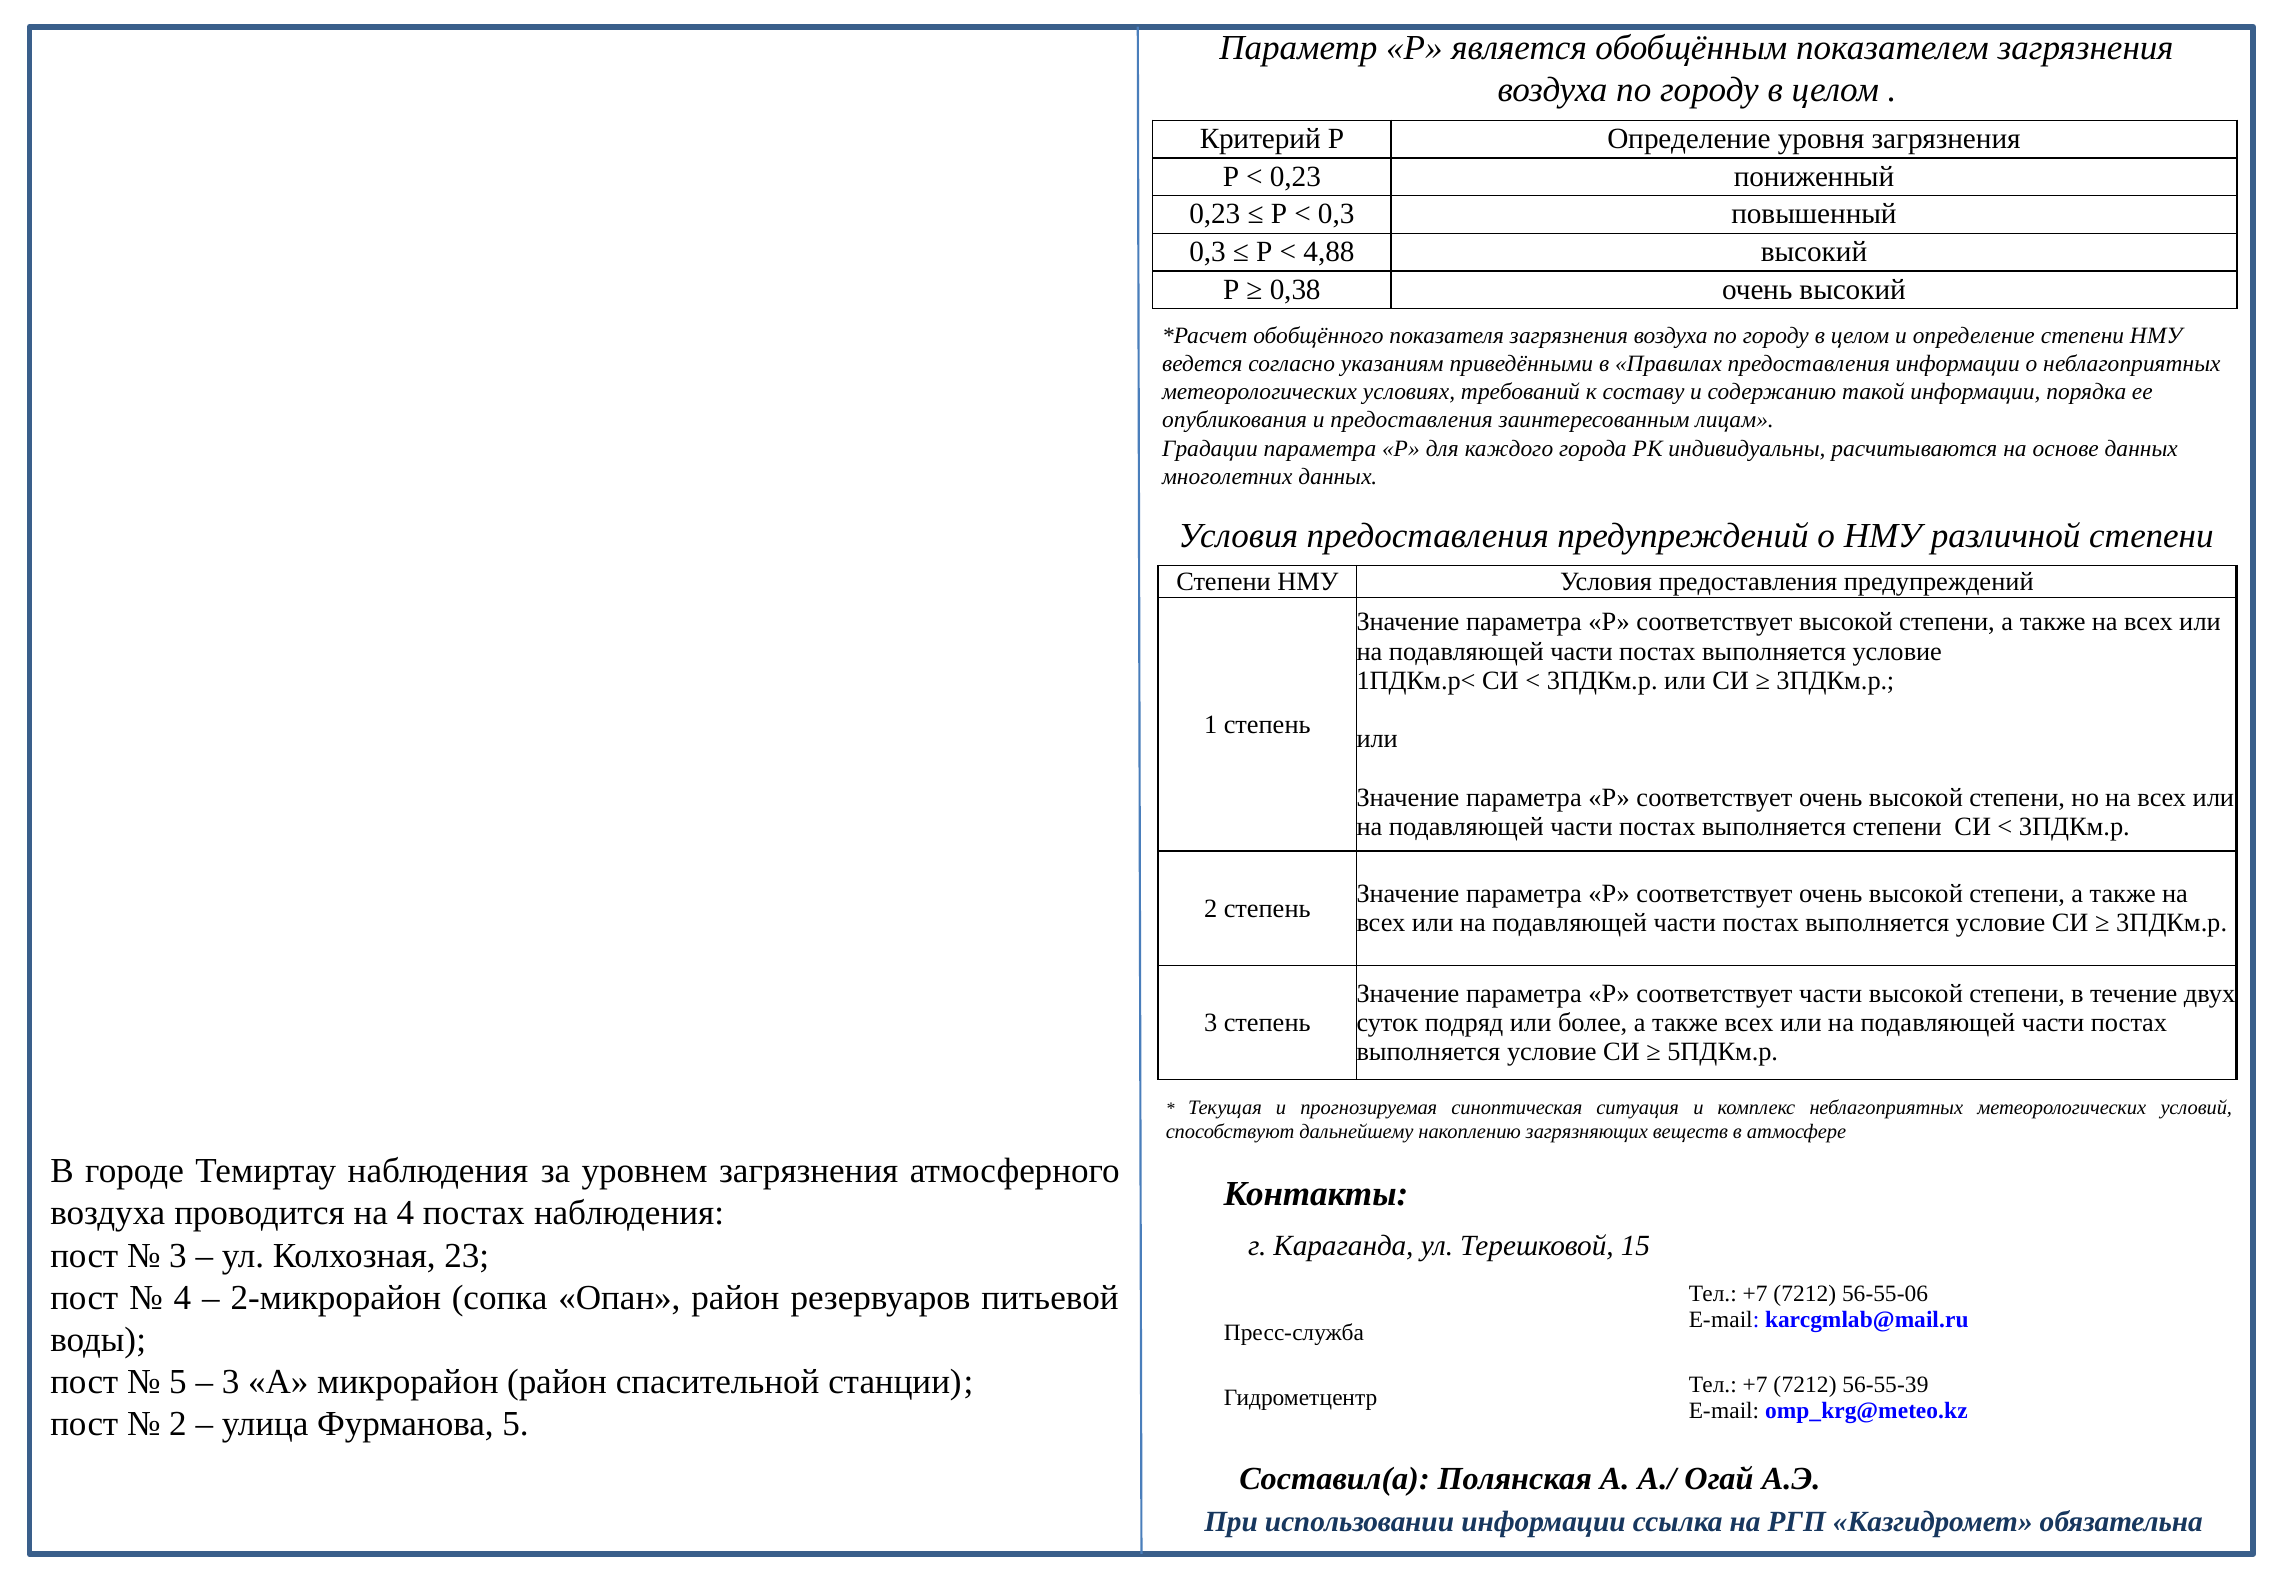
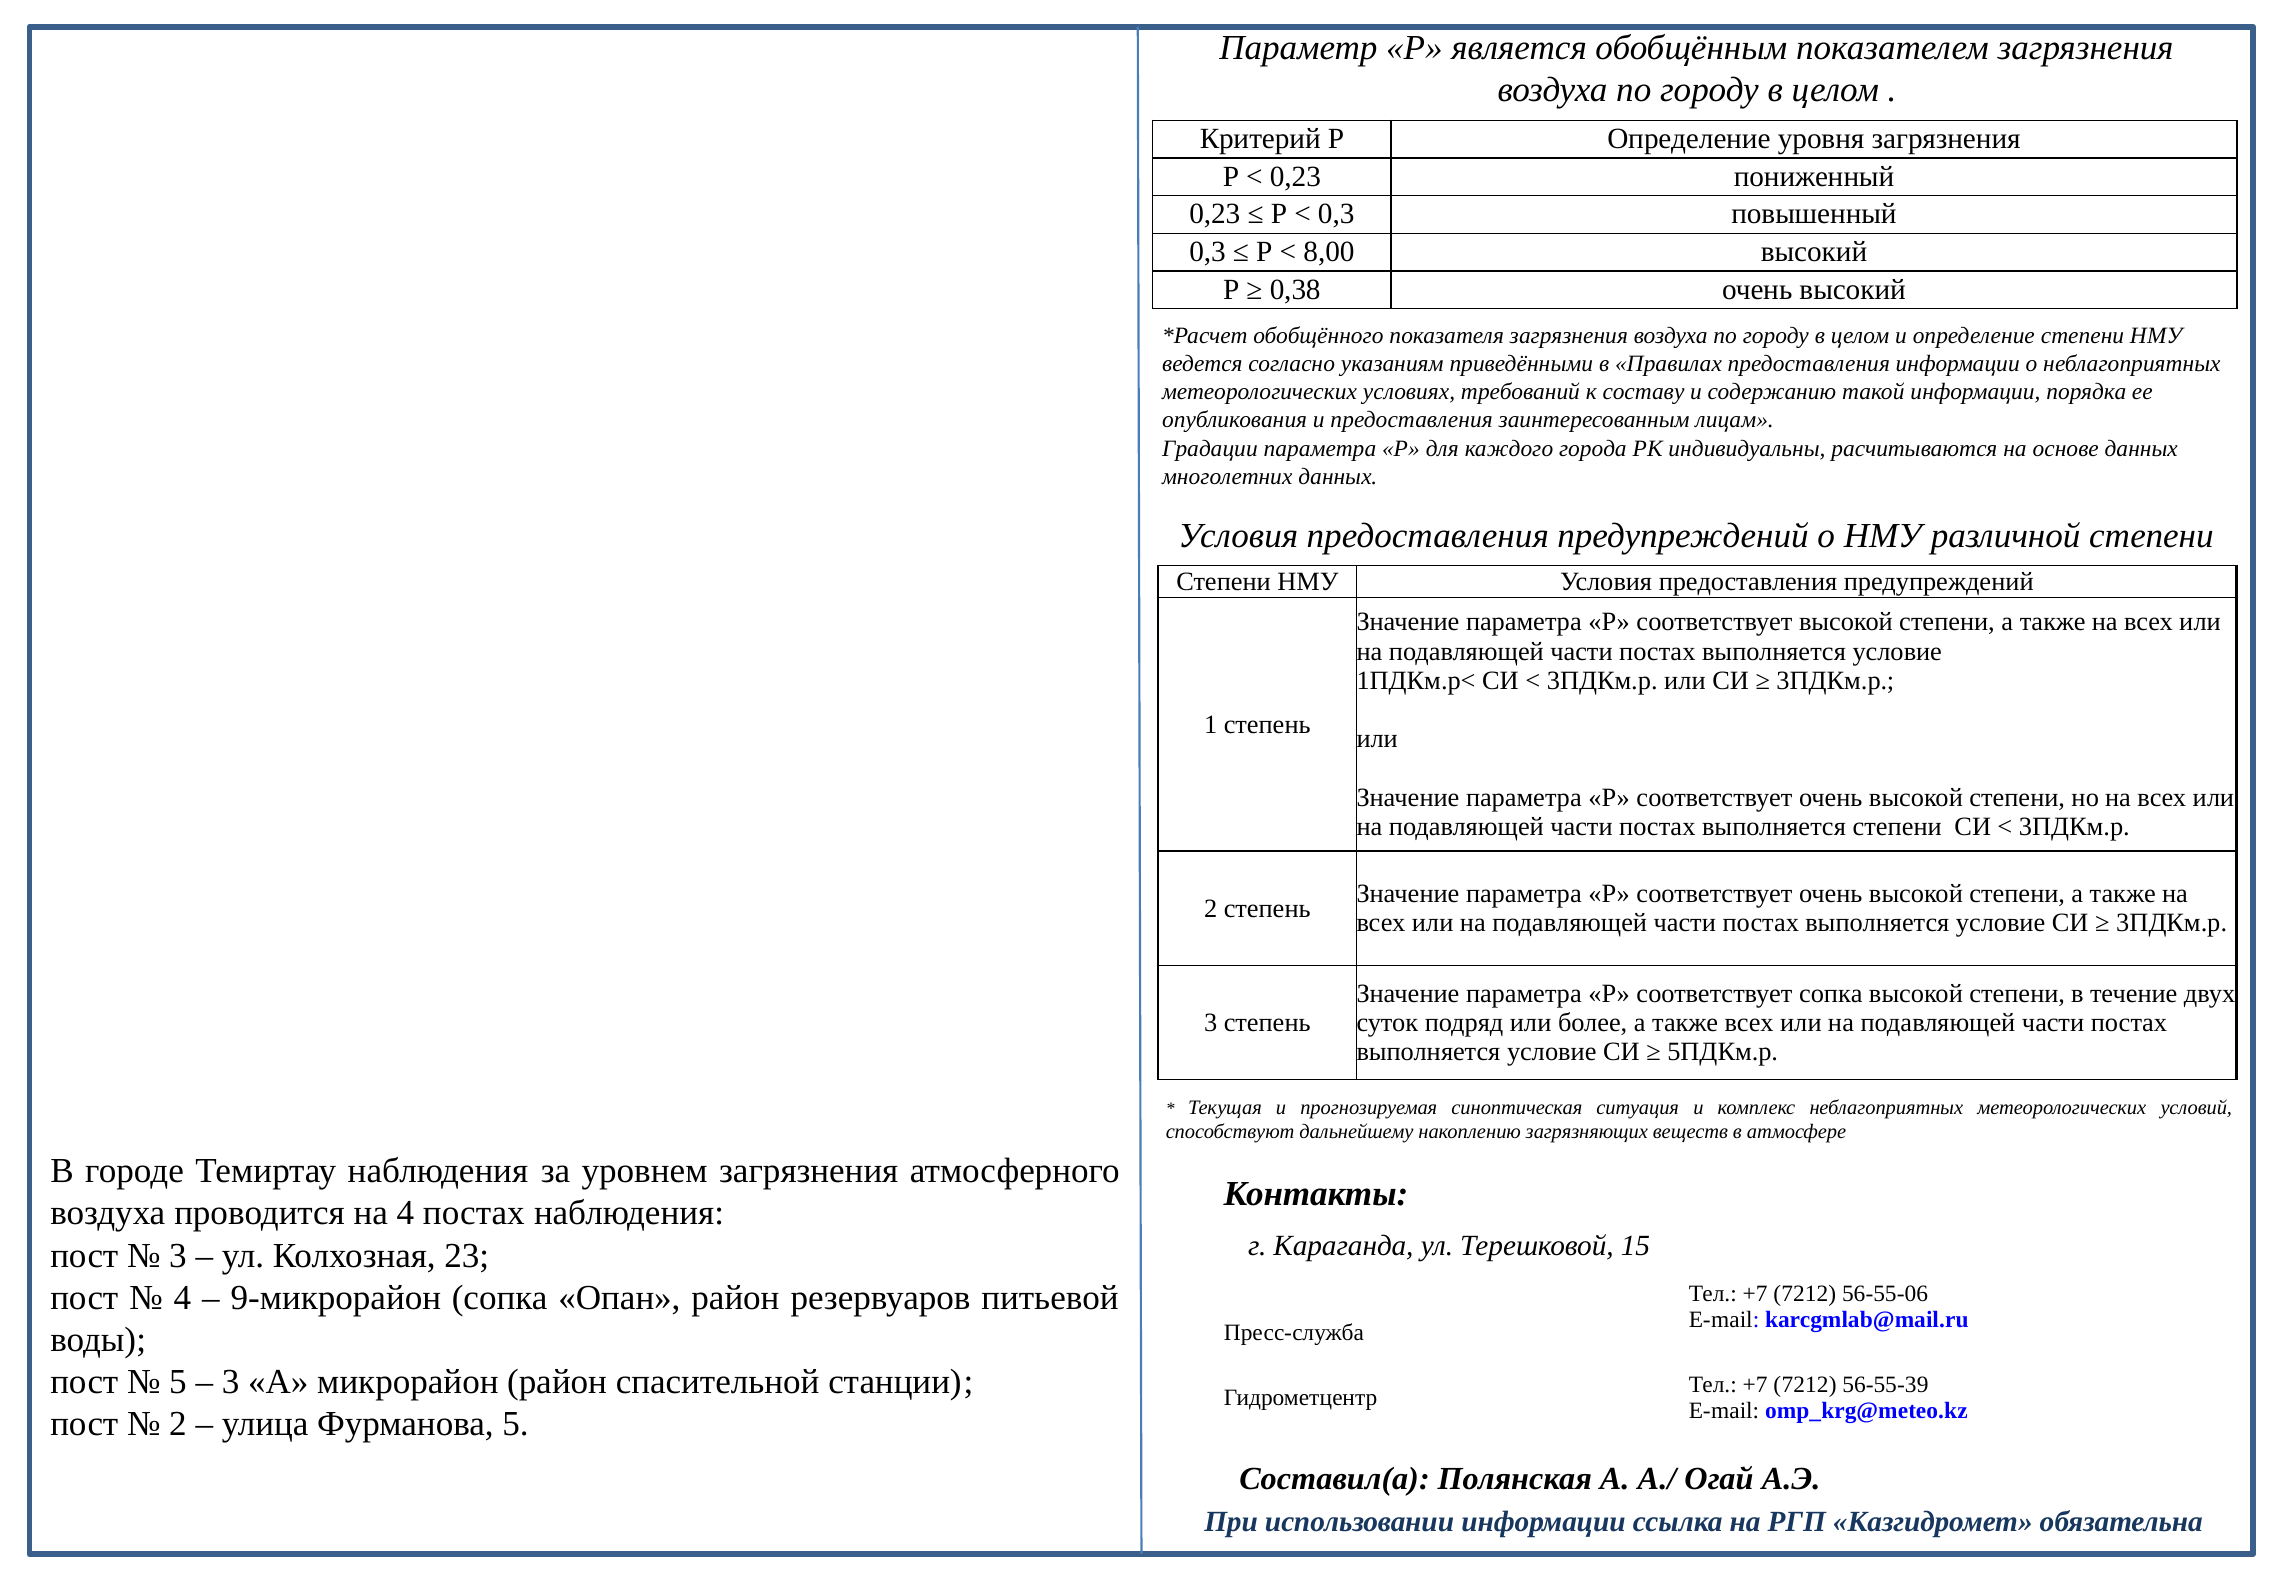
4,88: 4,88 -> 8,00 (1329, 252)
соответствует части: части -> сопка (1831, 993)
2-микрорайон: 2-микрорайон -> 9-микрорайон (336, 1297)
